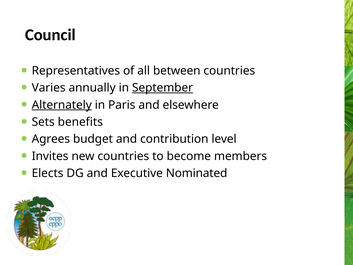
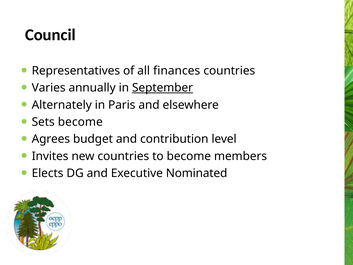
between: between -> finances (177, 71)
Alternately underline: present -> none (62, 105)
Sets benefits: benefits -> become (80, 122)
